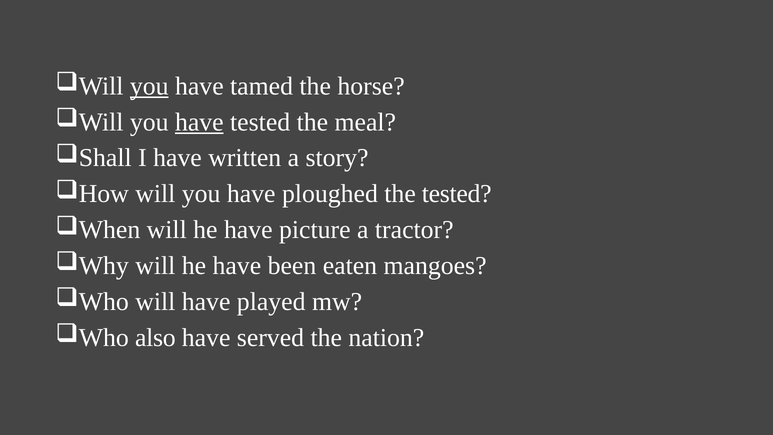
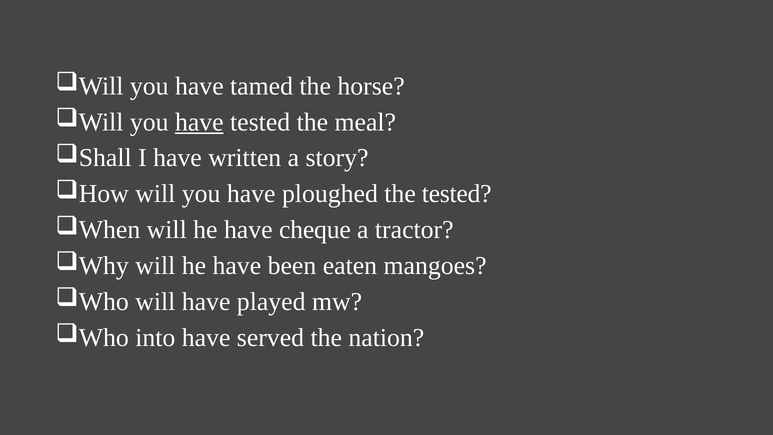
you underline: present -> none (149, 86)
picture: picture -> cheque (315, 230)
also: also -> into (155, 337)
